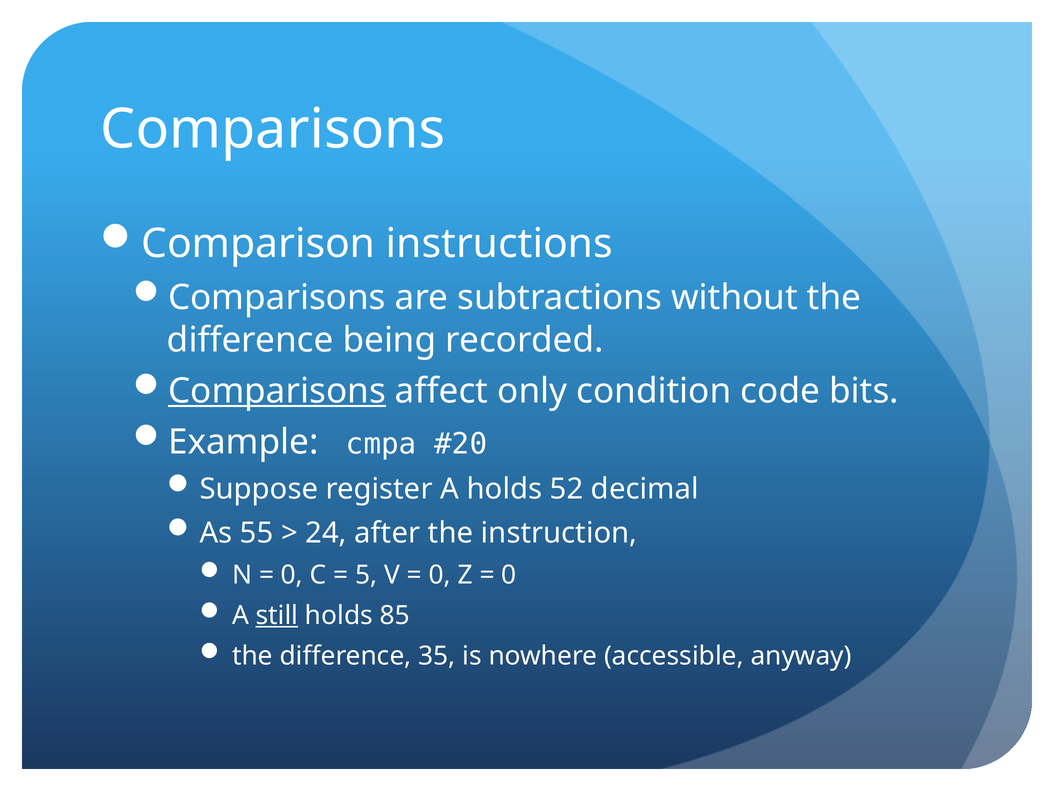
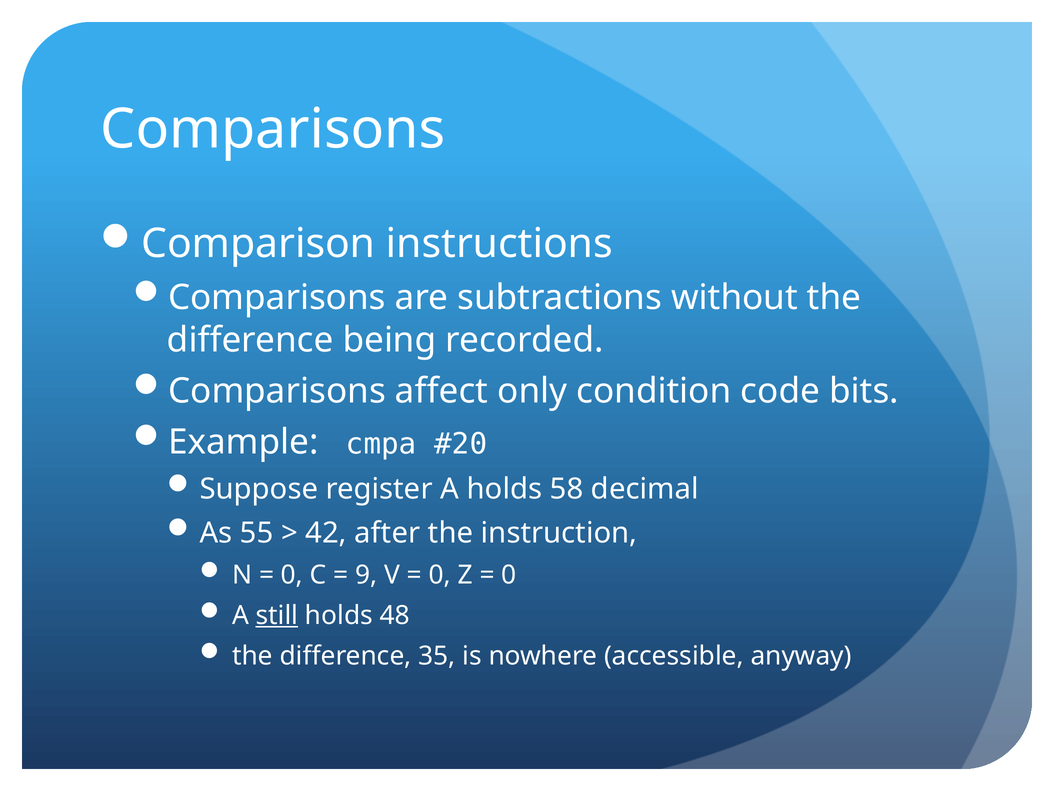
Comparisons underline: present -> none (277, 391)
52: 52 -> 58 (567, 489)
24: 24 -> 42 (326, 533)
5: 5 -> 9 (366, 575)
85: 85 -> 48 (395, 615)
